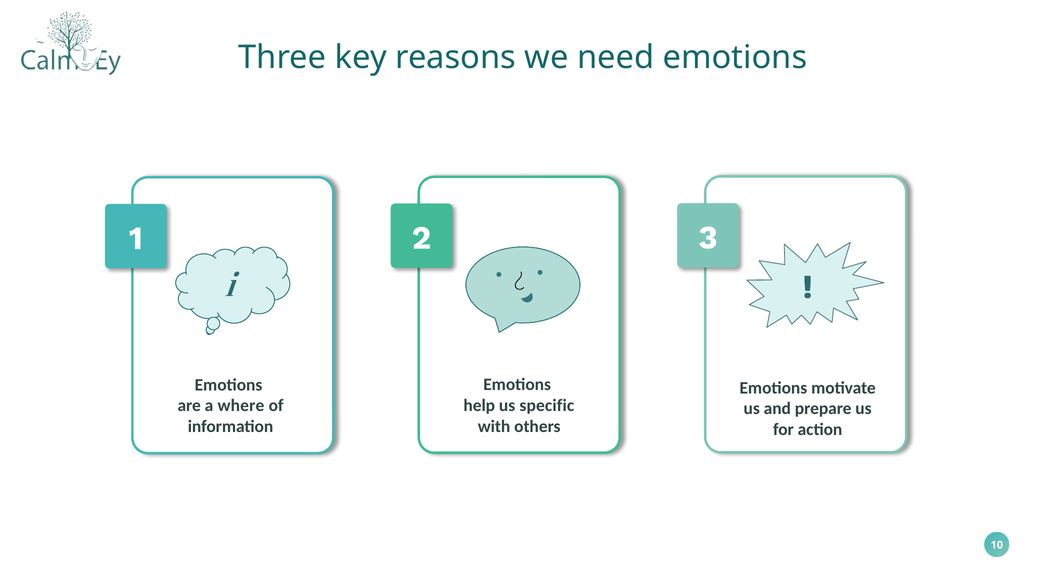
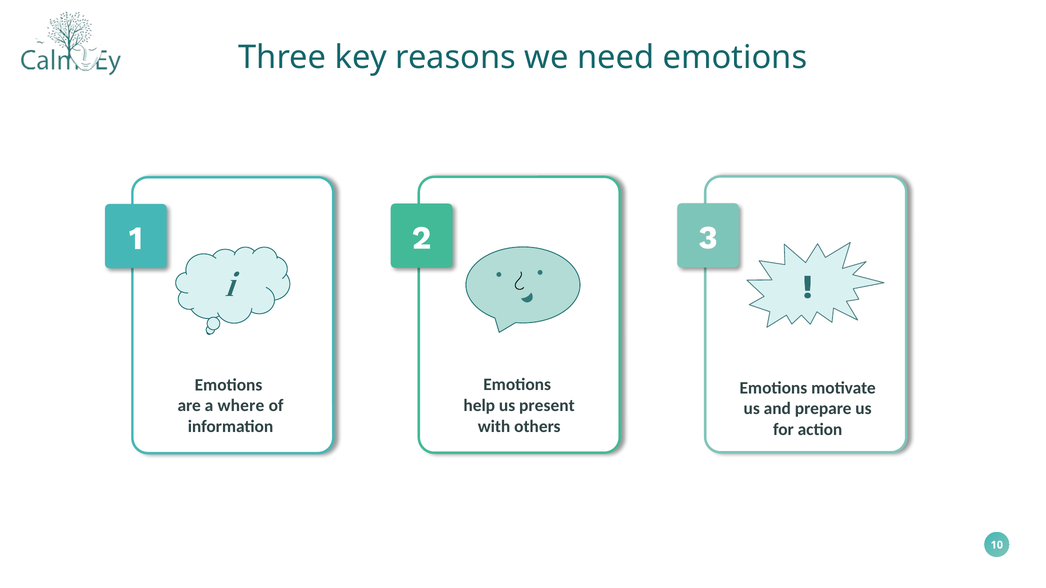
specific: specific -> present (547, 406)
